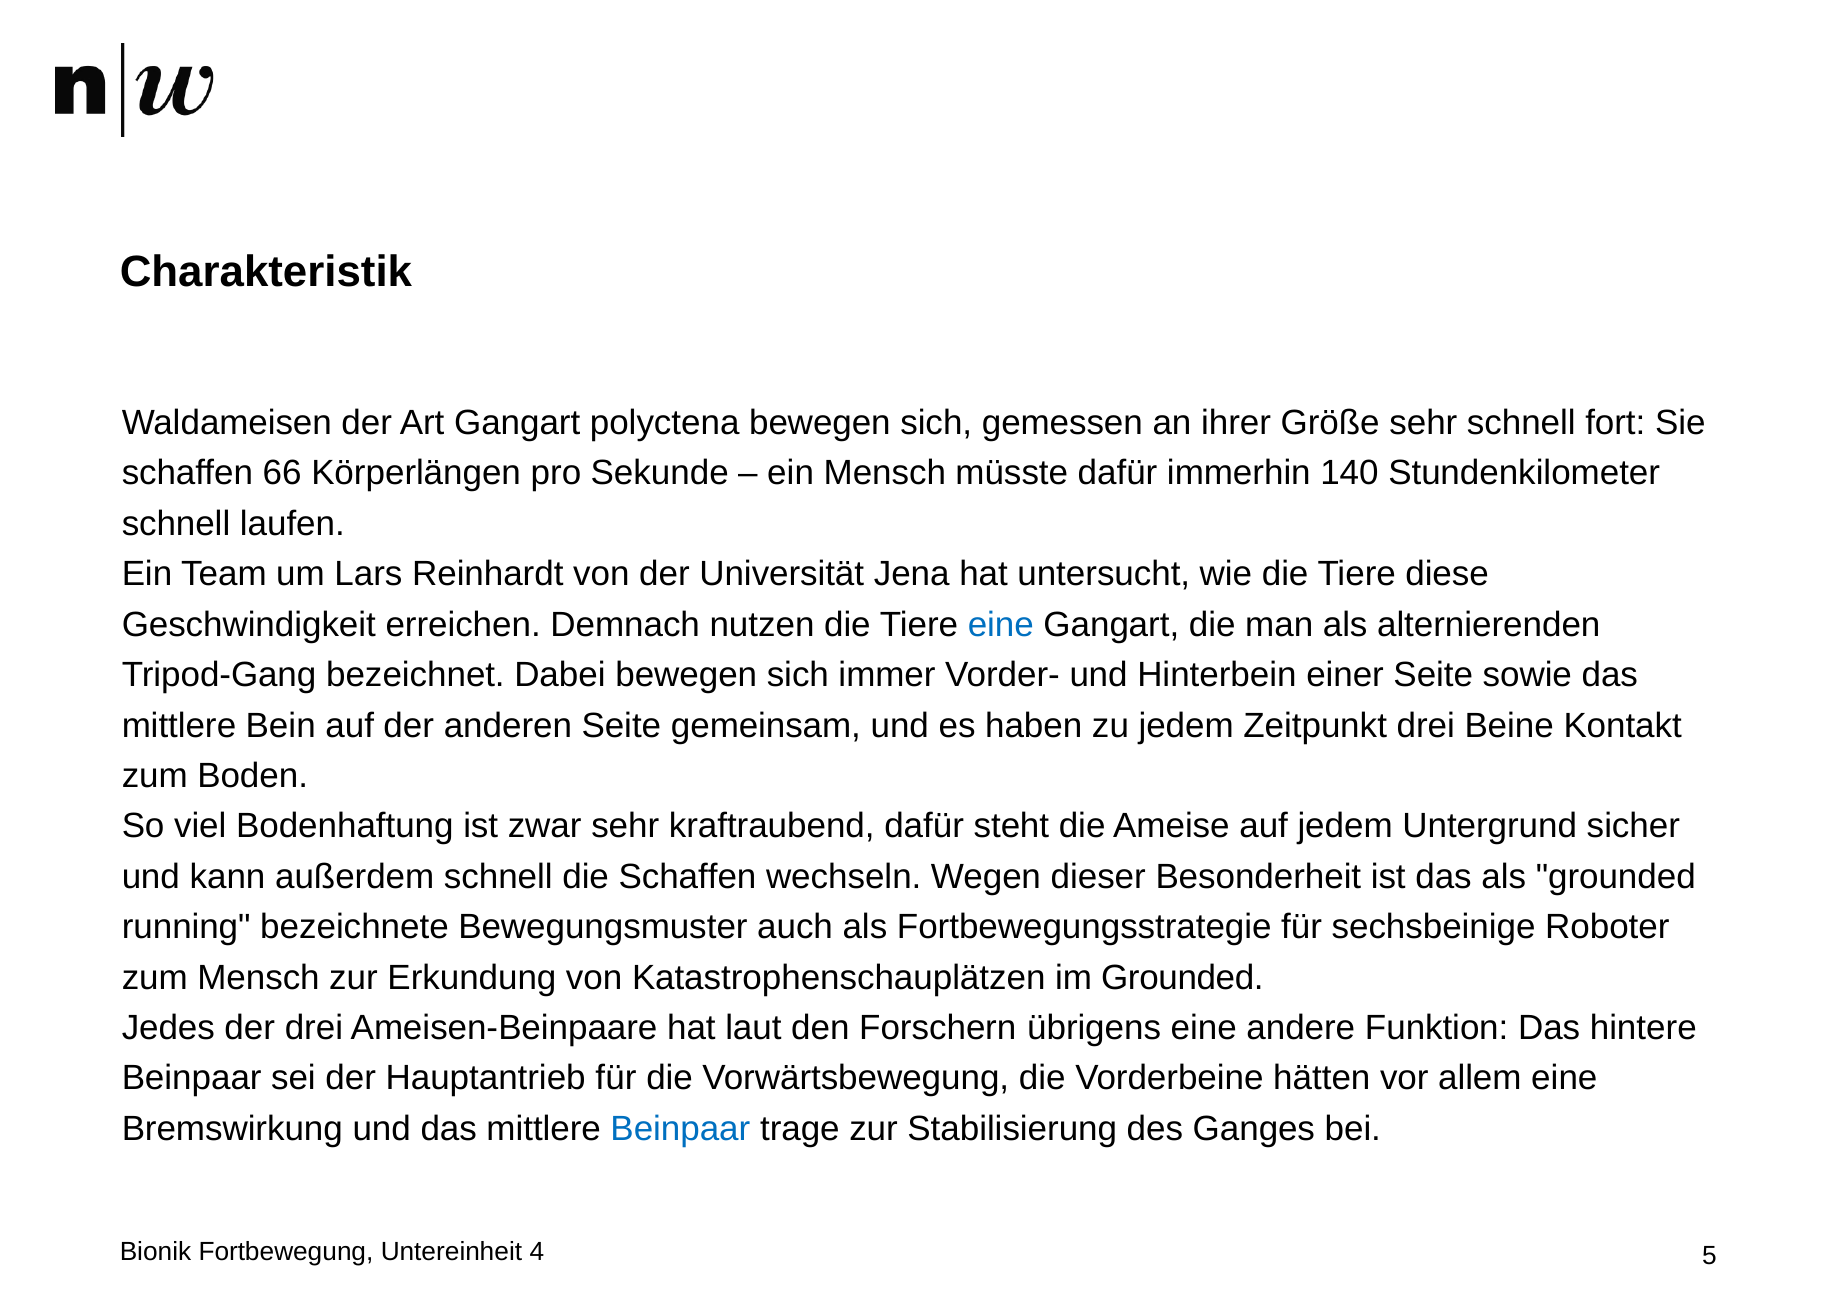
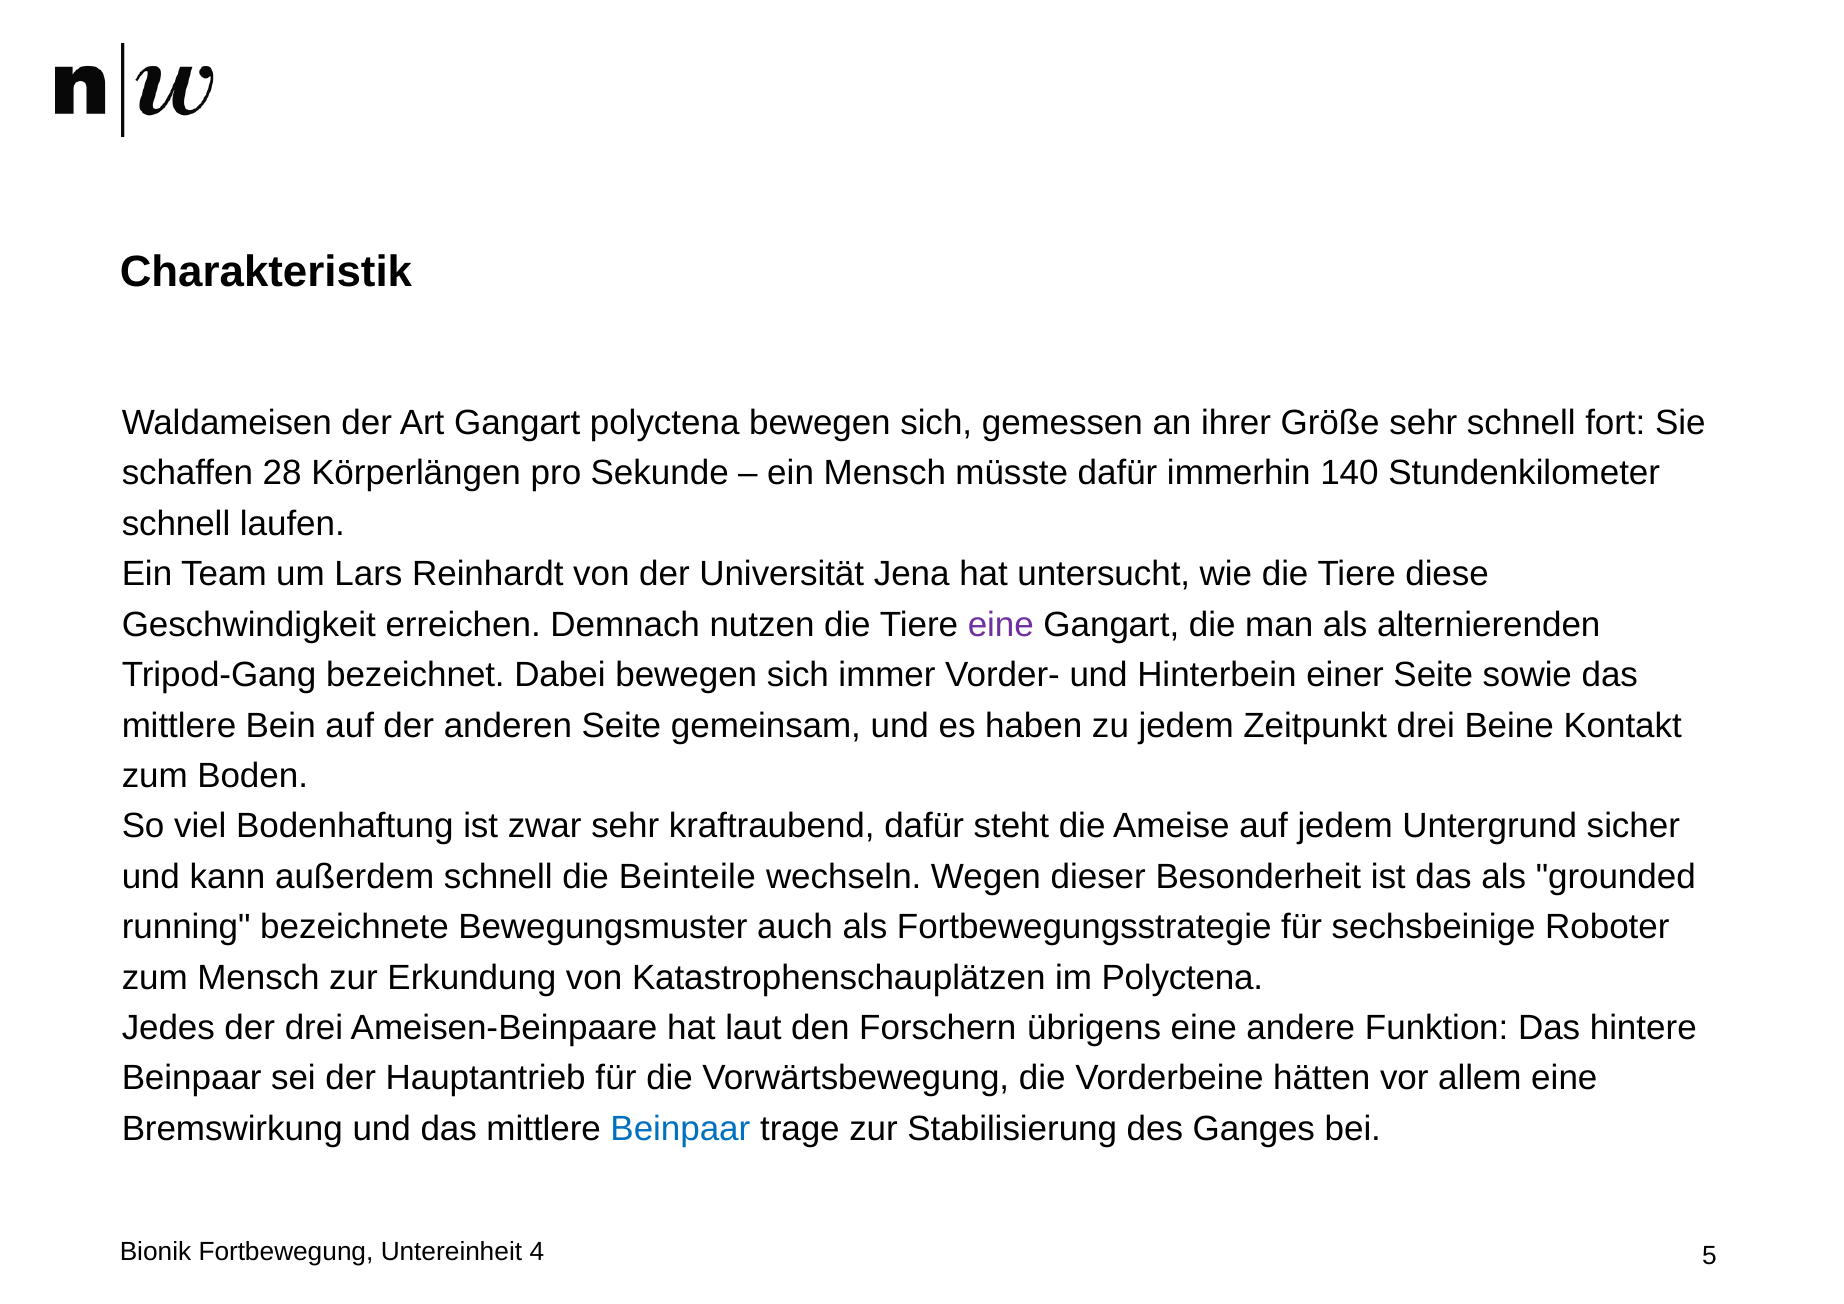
66: 66 -> 28 (282, 473)
eine colour: blue -> purple (1001, 625)
die Schaffen: Schaffen -> Beinteile (687, 877)
im Grounded: Grounded -> Polyctena (1182, 977)
